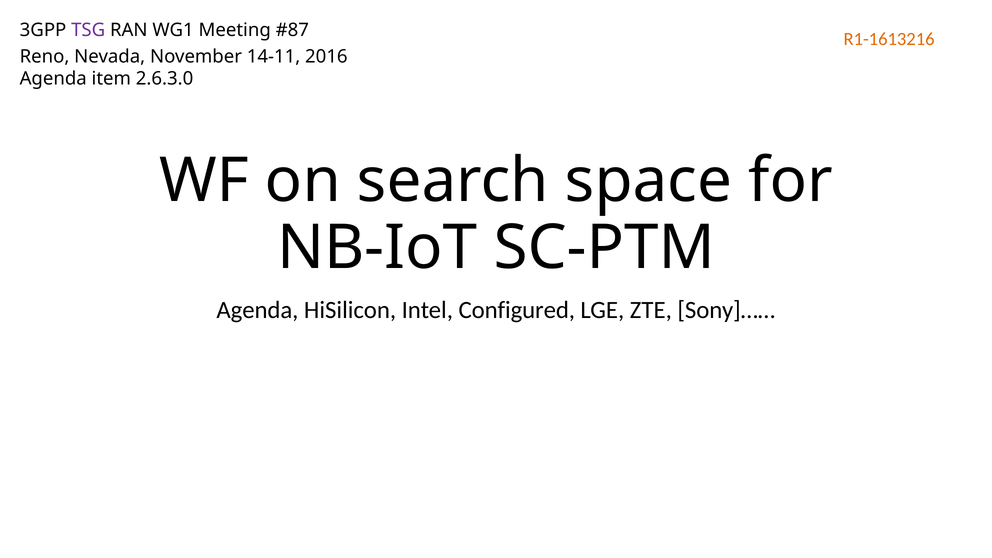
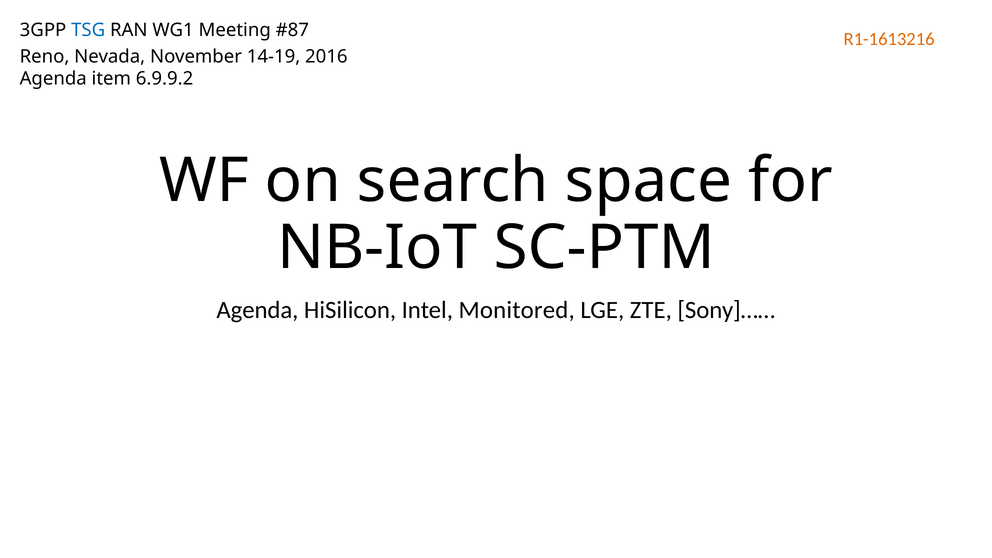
TSG colour: purple -> blue (88, 30)
14-11: 14-11 -> 14-19 (274, 56)
2.6.3.0: 2.6.3.0 -> 6.9.9.2 (165, 79)
Configured: Configured -> Monitored (517, 310)
